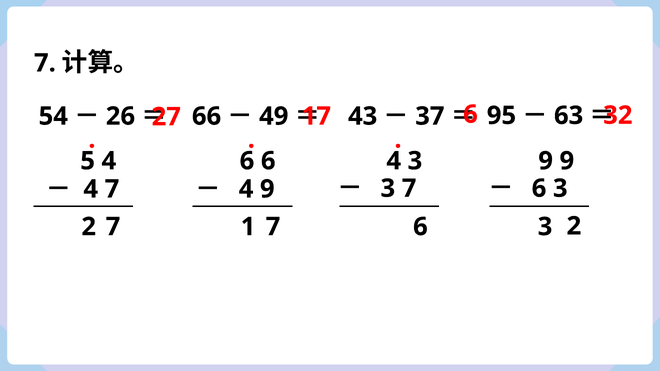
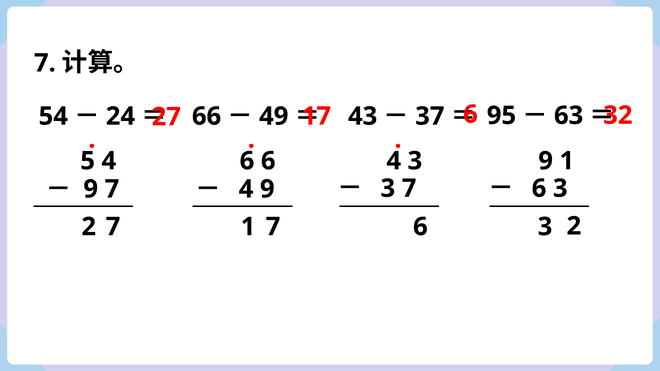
26: 26 -> 24 (120, 116)
9 9: 9 -> 1 (567, 161)
4: 4 -> 9 (91, 189)
